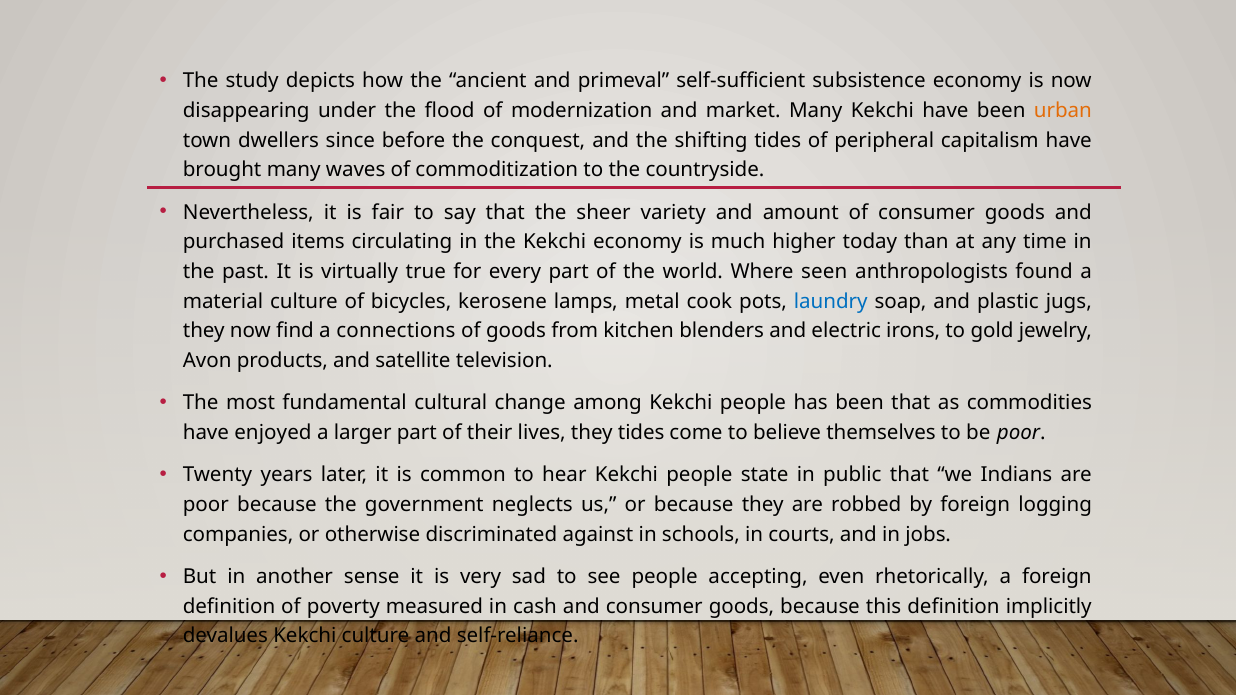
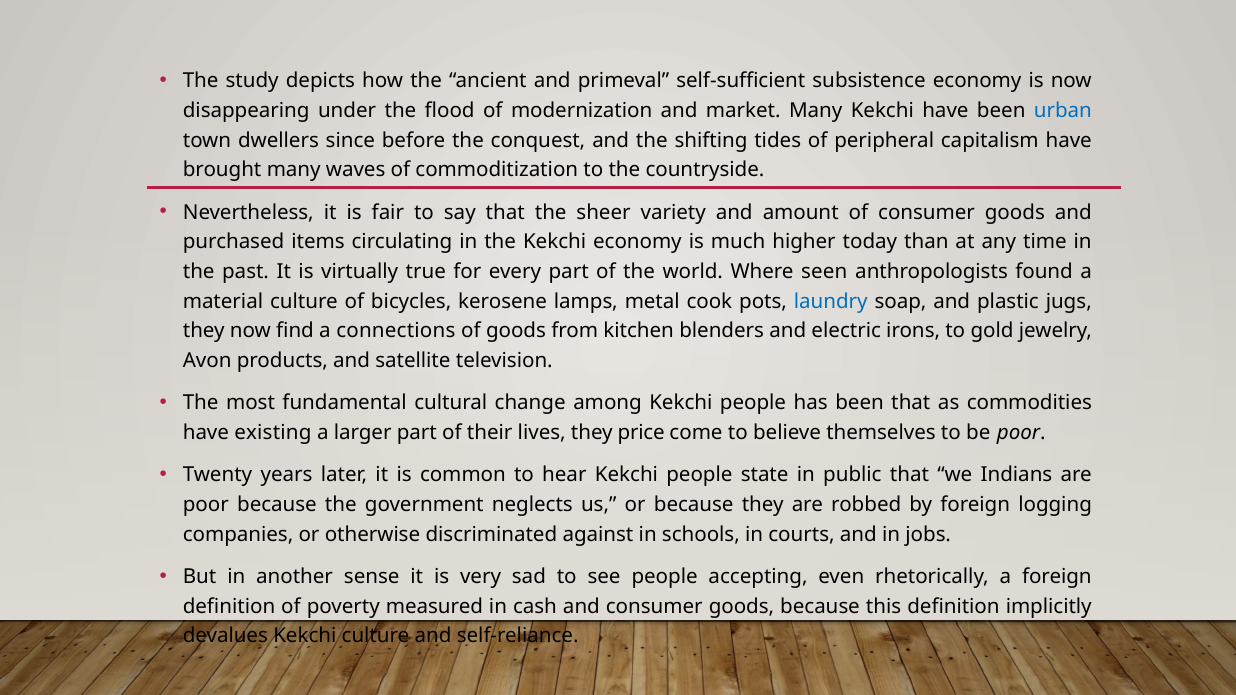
urban colour: orange -> blue (1063, 111)
enjoyed: enjoyed -> existing (273, 433)
they tides: tides -> price (641, 433)
